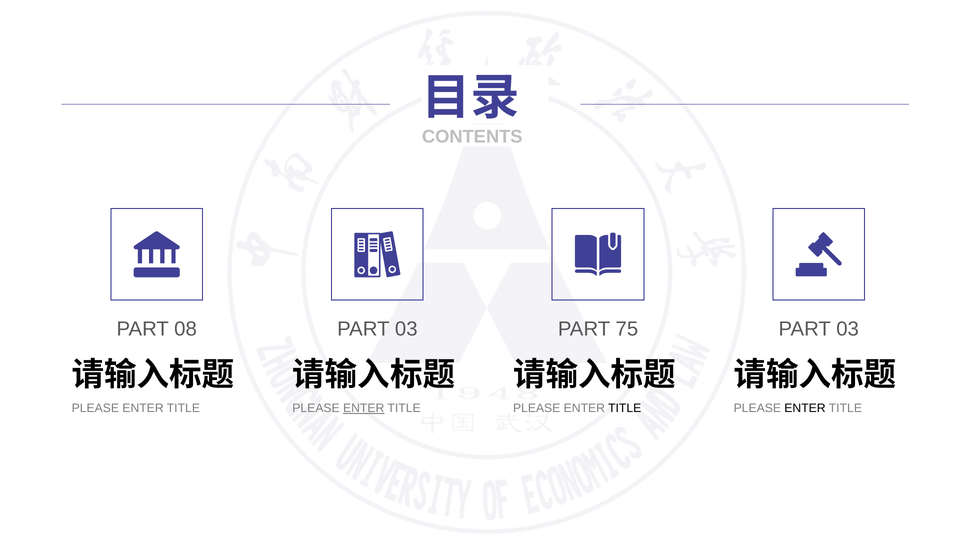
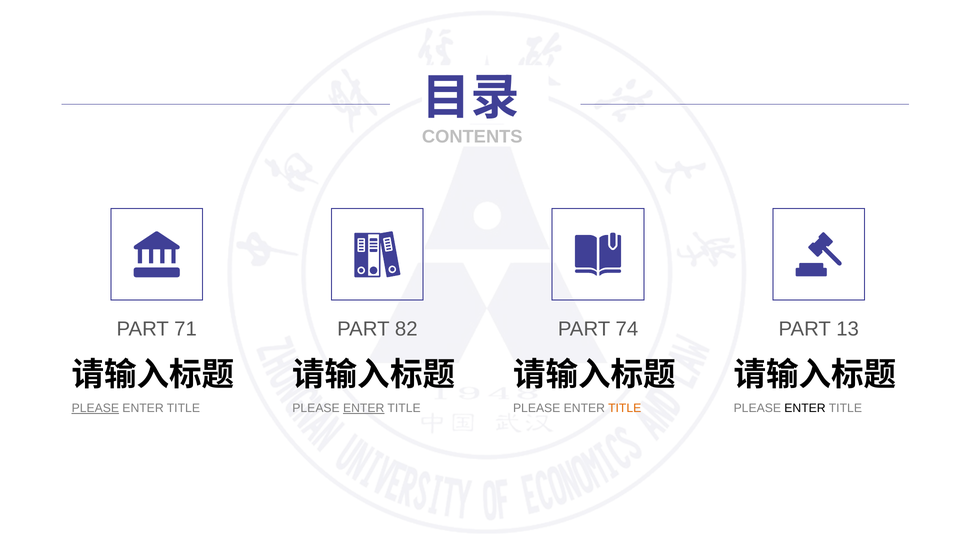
08: 08 -> 71 (186, 329)
03: 03 -> 82 (406, 329)
75: 75 -> 74 (627, 329)
03: 03 -> 13 (848, 329)
PLEASE underline: none -> present (95, 408)
TITLE colour: black -> orange (625, 408)
